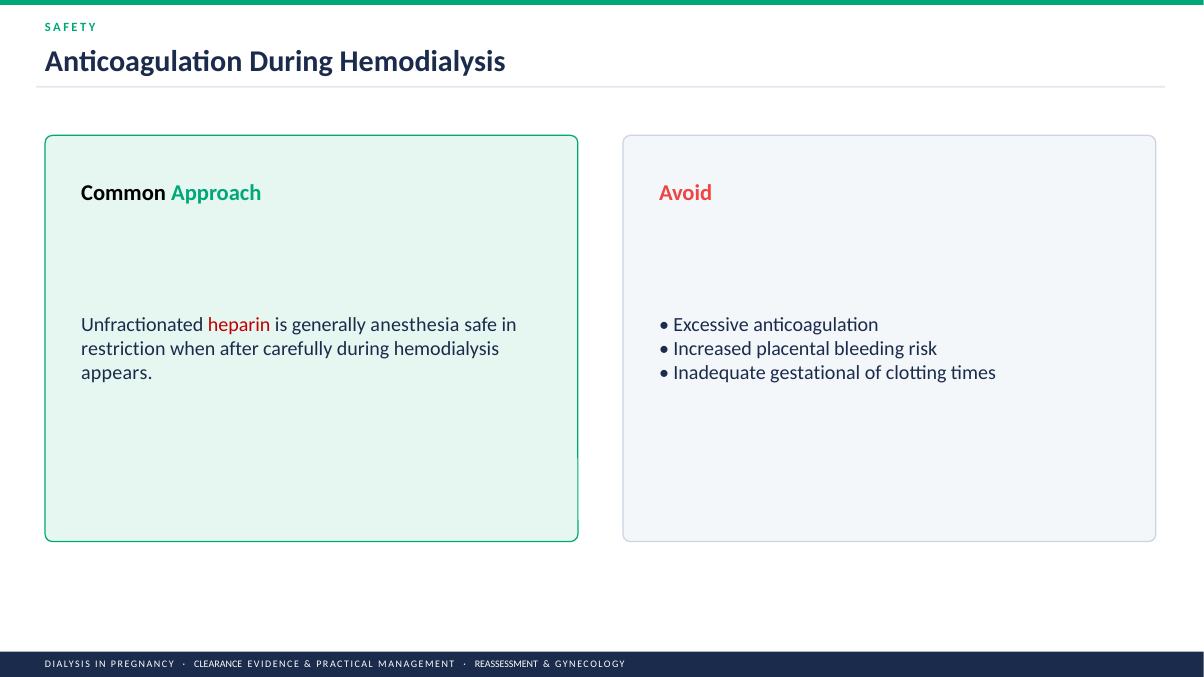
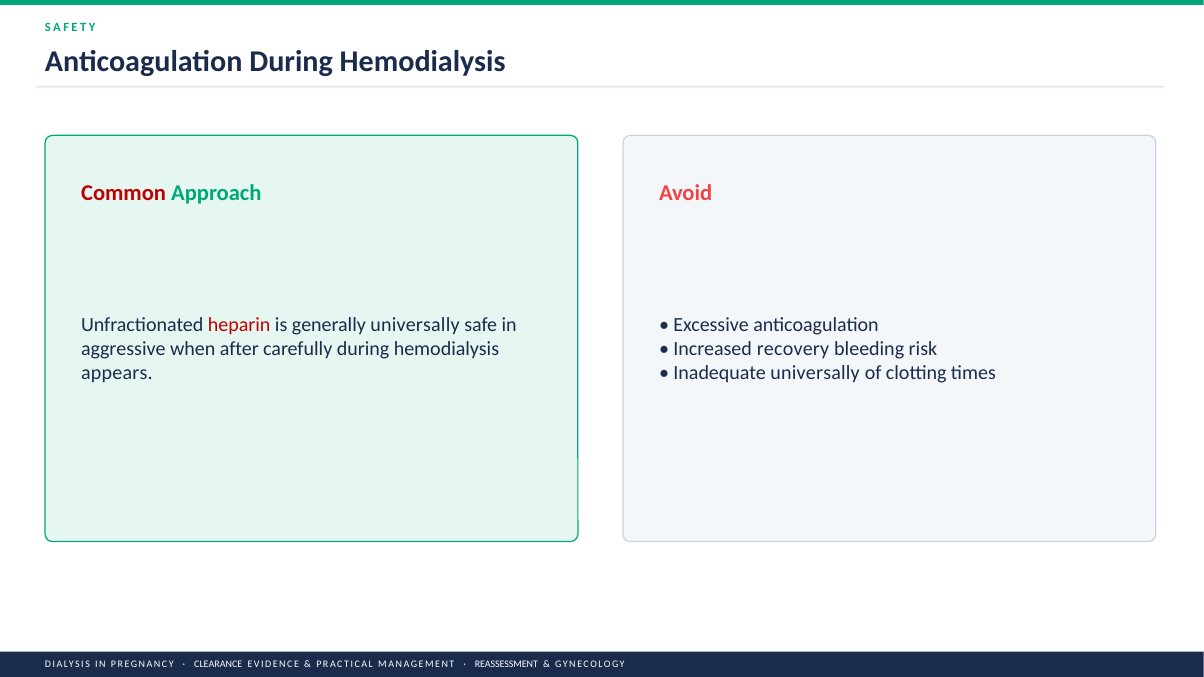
Common colour: black -> red (124, 193)
generally anesthesia: anesthesia -> universally (415, 325)
restriction: restriction -> aggressive (123, 349)
placental: placental -> recovery (793, 349)
Inadequate gestational: gestational -> universally (815, 373)
